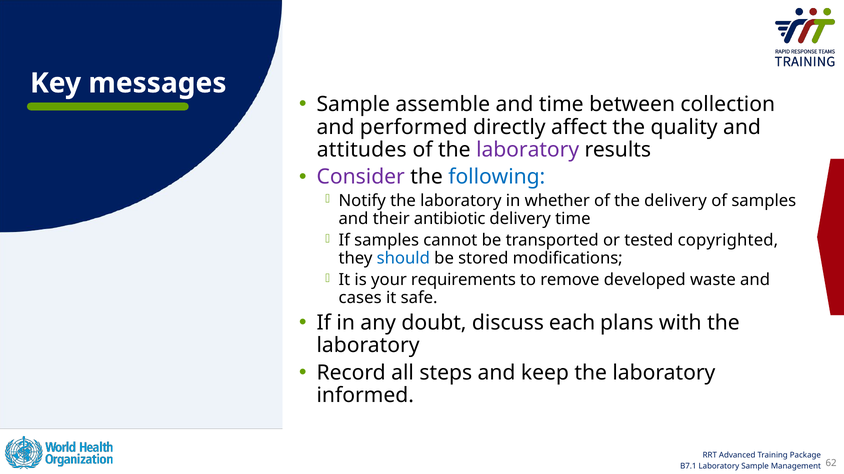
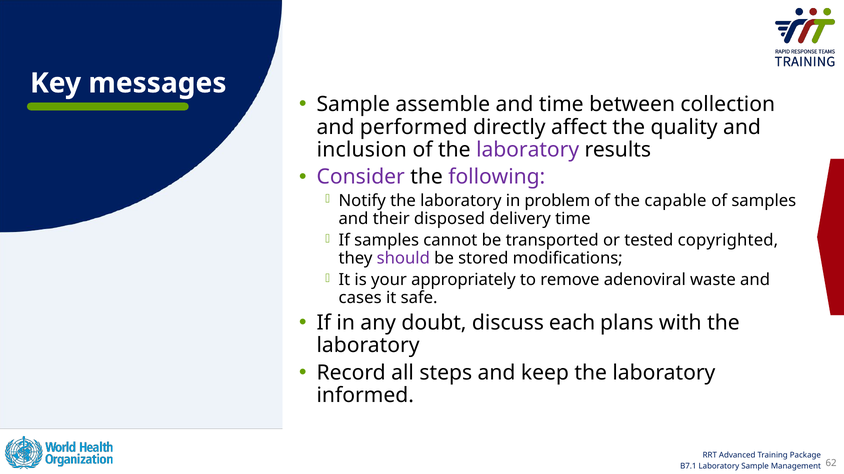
attitudes: attitudes -> inclusion (362, 150)
following colour: blue -> purple (497, 177)
whether: whether -> problem (557, 201)
the delivery: delivery -> capable (675, 201)
antibiotic: antibiotic -> disposed (450, 219)
should colour: blue -> purple (403, 259)
requirements: requirements -> appropriately (463, 280)
developed: developed -> adenoviral (645, 280)
